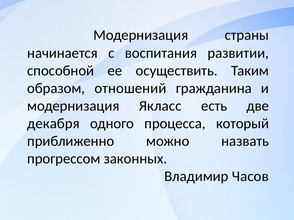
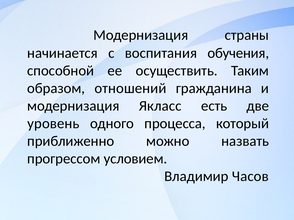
развитии: развитии -> обучения (238, 53)
декабря: декабря -> уровень (53, 124)
законных: законных -> условием (135, 159)
